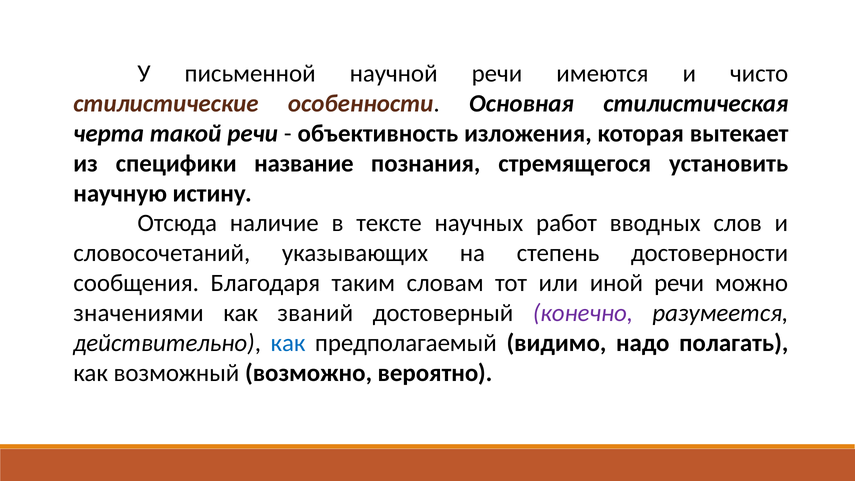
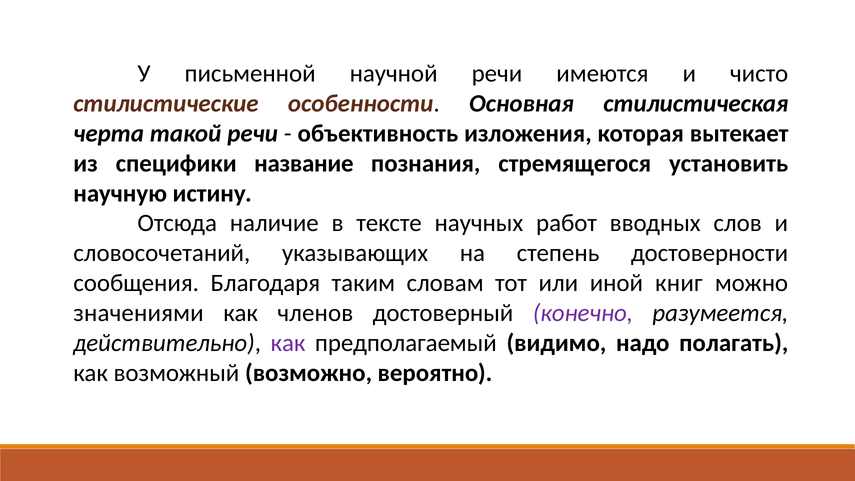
иной речи: речи -> книг (679, 283)
званий: званий -> членов (315, 313)
как colour: blue -> purple (288, 343)
